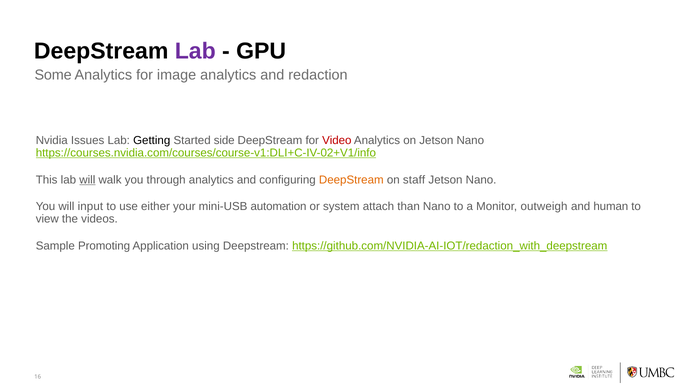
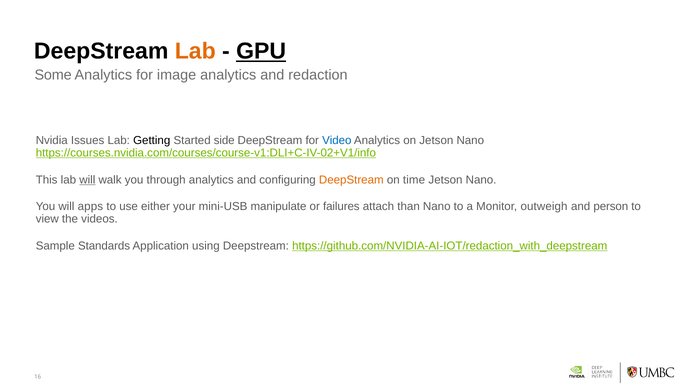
Lab colour: purple -> orange (195, 51)
GPU underline: none -> present (261, 51)
Video colour: red -> blue (337, 141)
staff: staff -> time (414, 180)
input: input -> apps (90, 207)
automation: automation -> manipulate (278, 207)
system: system -> failures (341, 207)
human: human -> person (611, 207)
Promoting: Promoting -> Standards (104, 246)
